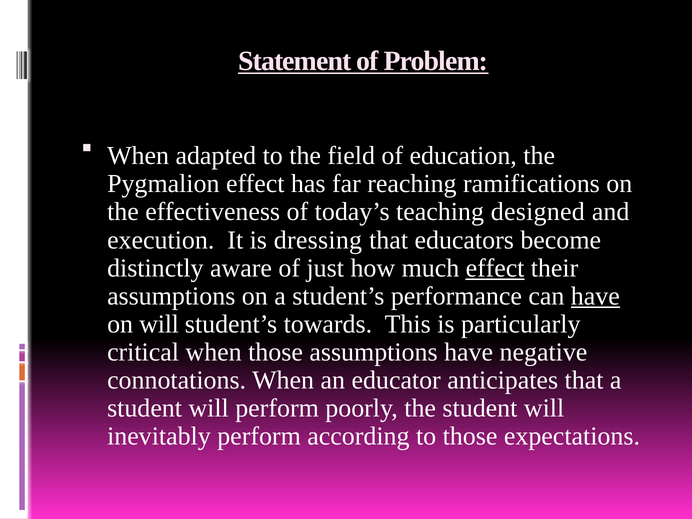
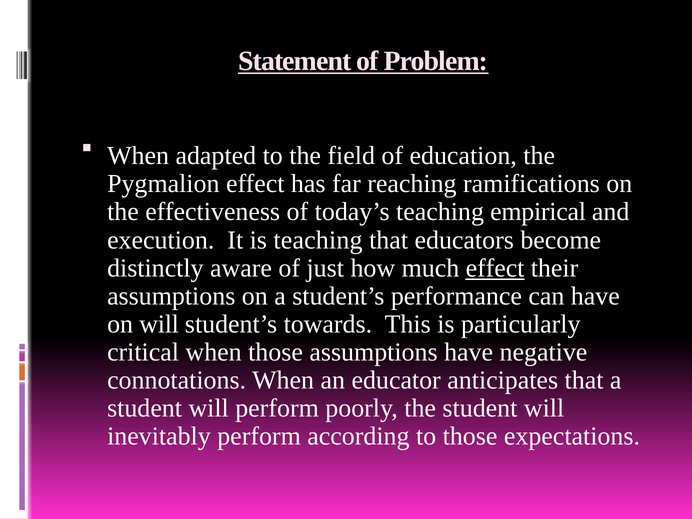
designed: designed -> empirical (538, 212)
is dressing: dressing -> teaching (318, 240)
have underline: present -> none (595, 296)
